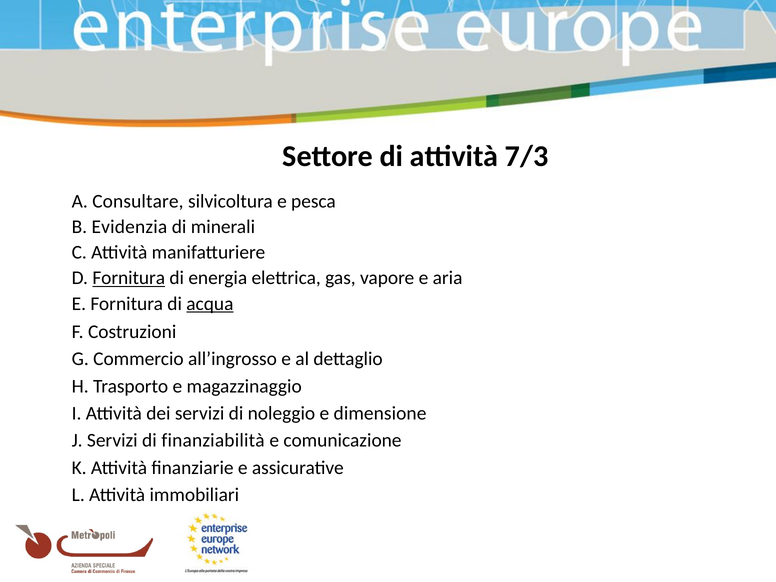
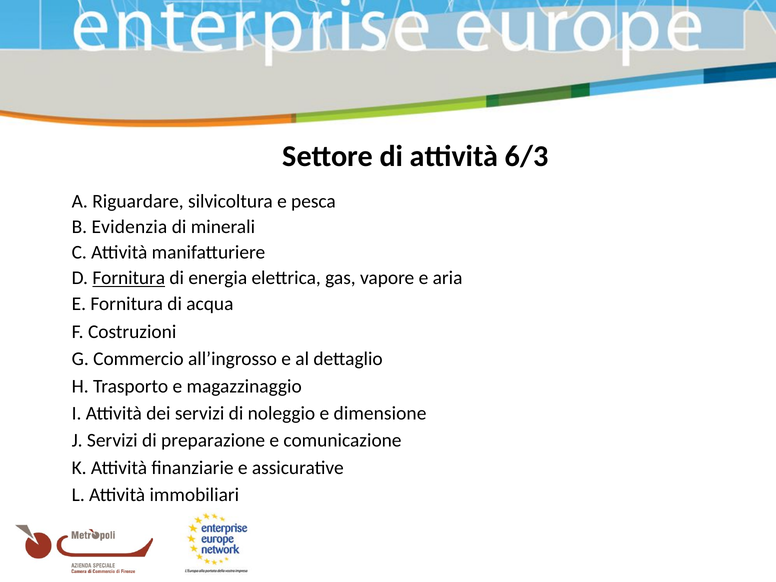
7/3: 7/3 -> 6/3 (527, 156)
Consultare: Consultare -> Riguardare (138, 201)
acqua underline: present -> none (210, 304)
finanziabilità: finanziabilità -> preparazione (213, 441)
